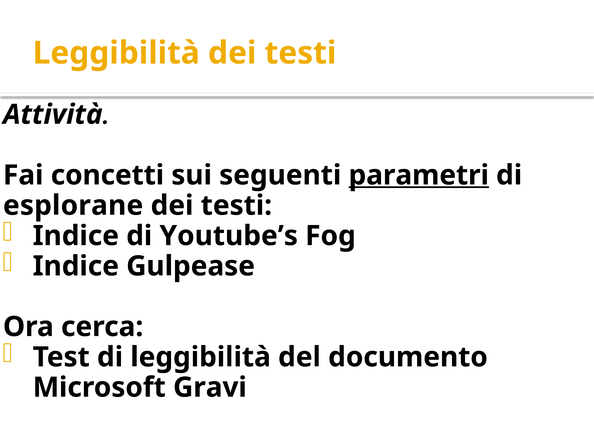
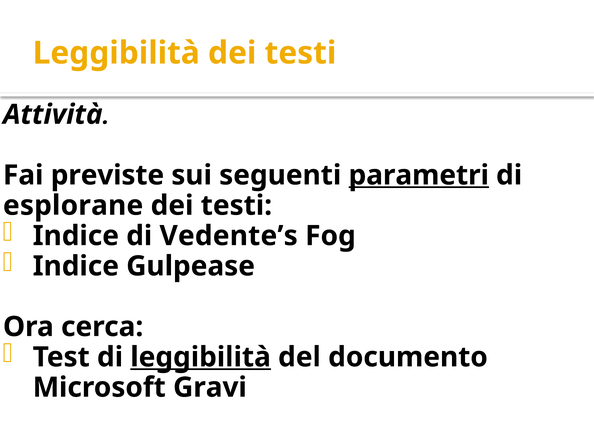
concetti: concetti -> previste (107, 175)
Youtube’s: Youtube’s -> Vedente’s (229, 236)
leggibilità underline: none -> present (201, 357)
